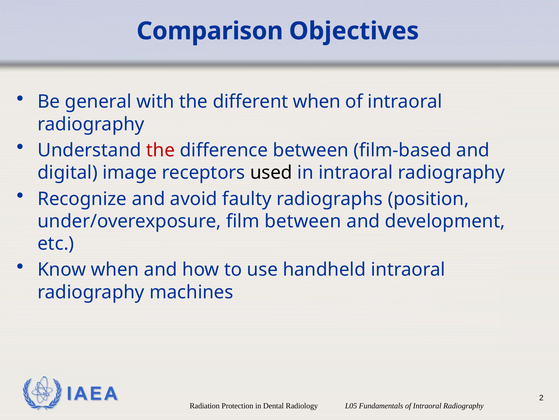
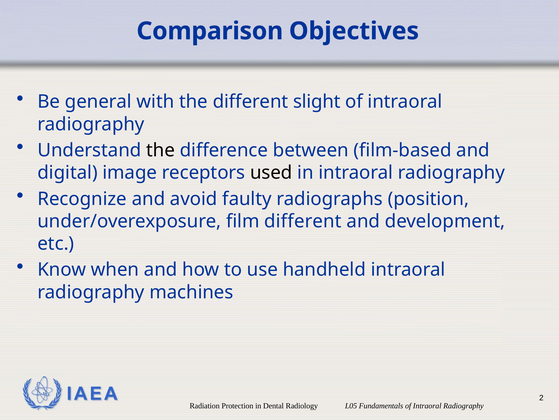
different when: when -> slight (317, 102)
the colour: red -> black (161, 150)
film between: between -> different (303, 221)
